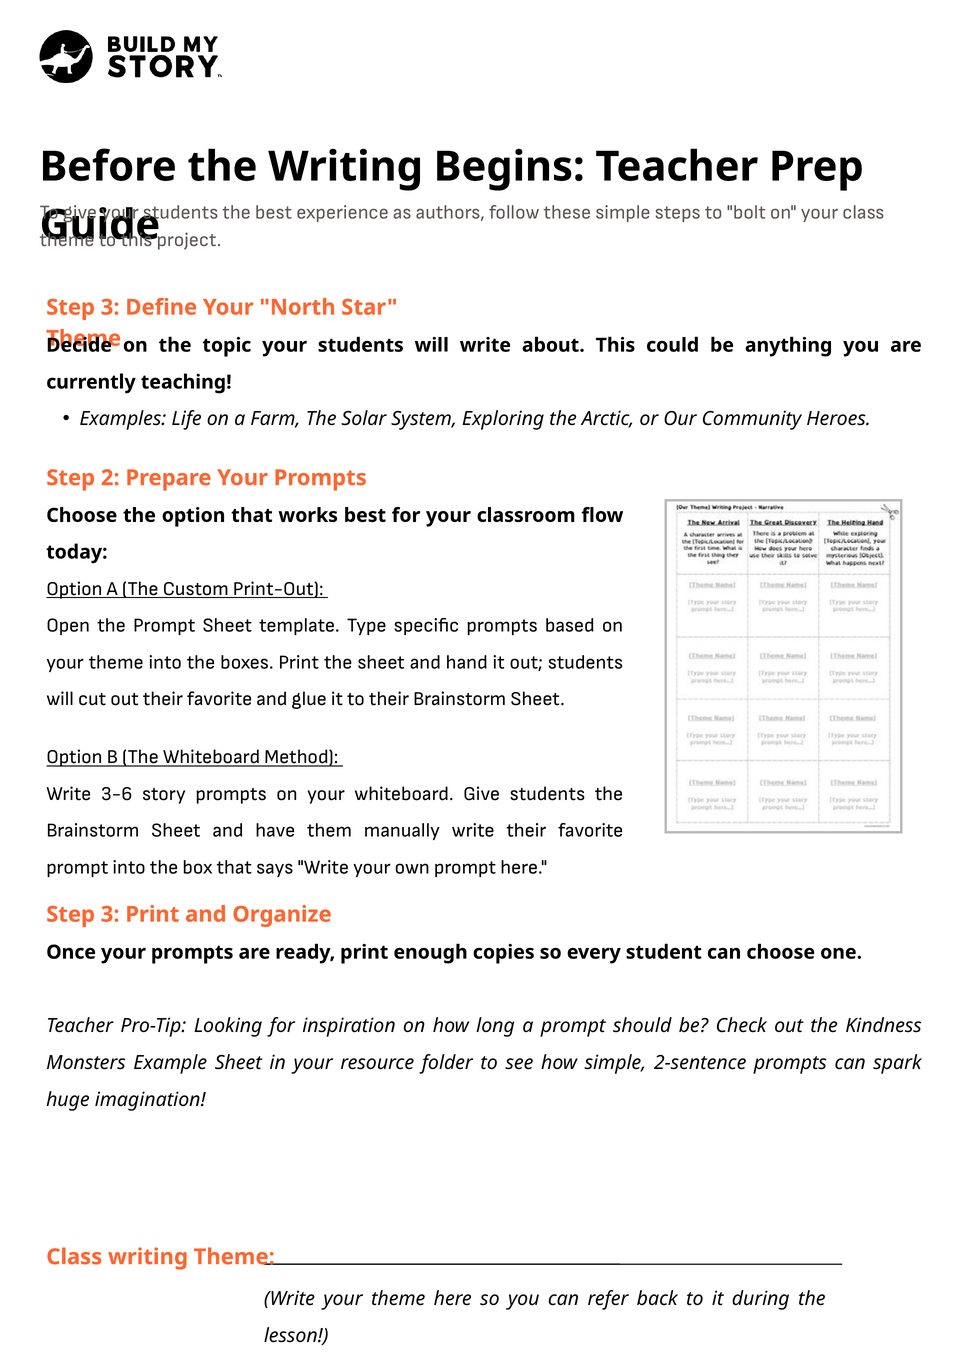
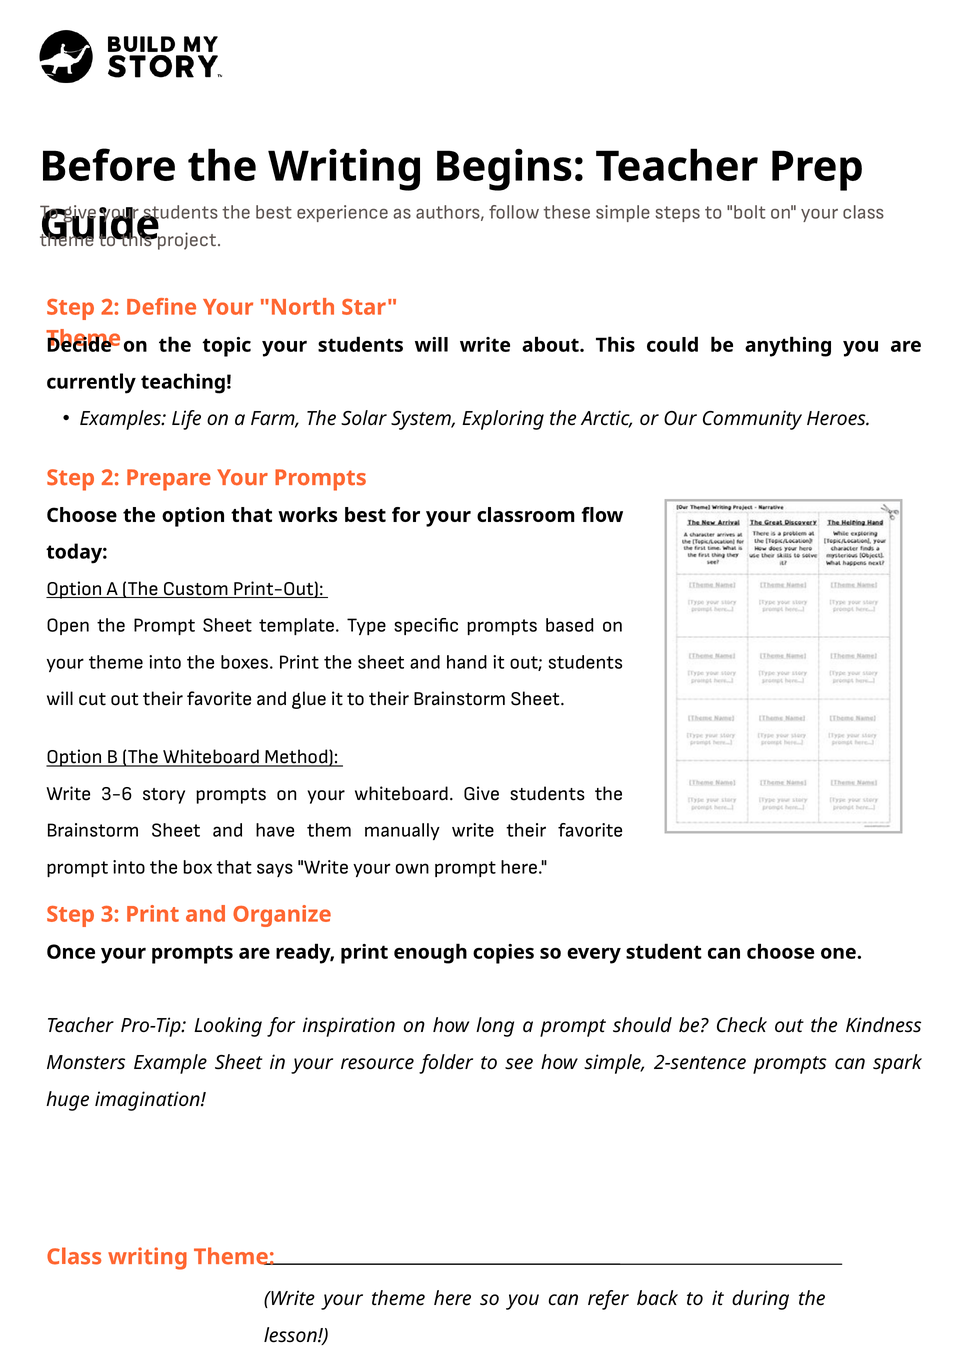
3: 3 -> 2 (110, 307)
